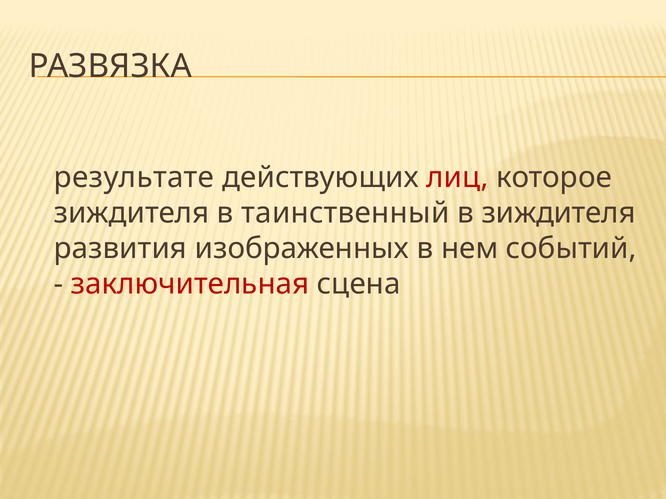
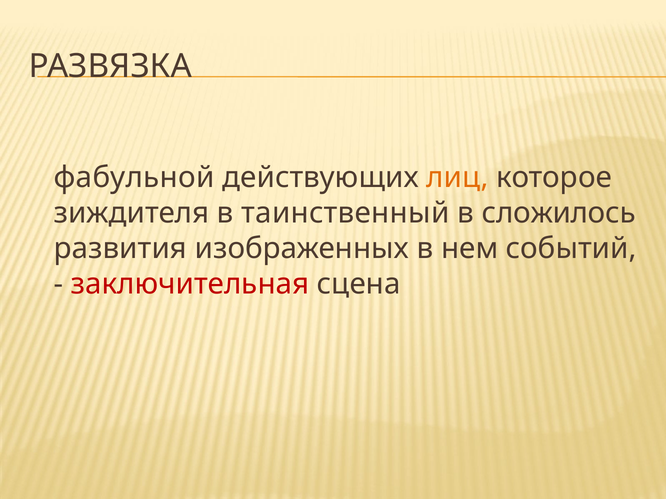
результате: результате -> фабульной (134, 178)
лиц colour: red -> orange (458, 178)
в зиждителя: зиждителя -> сложилось (559, 213)
